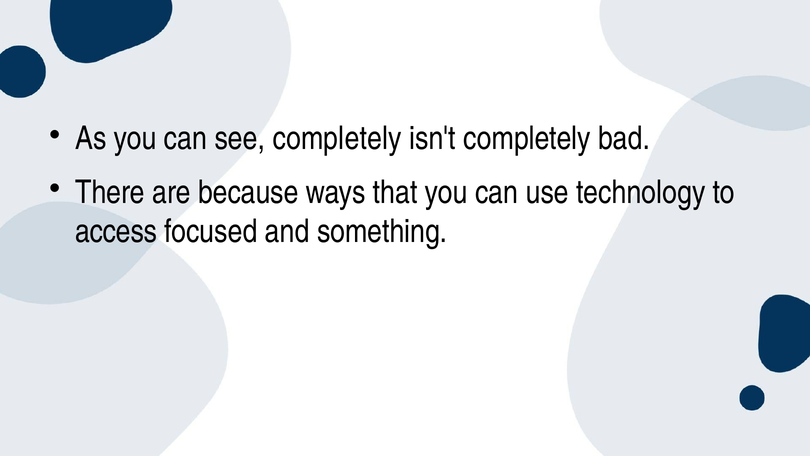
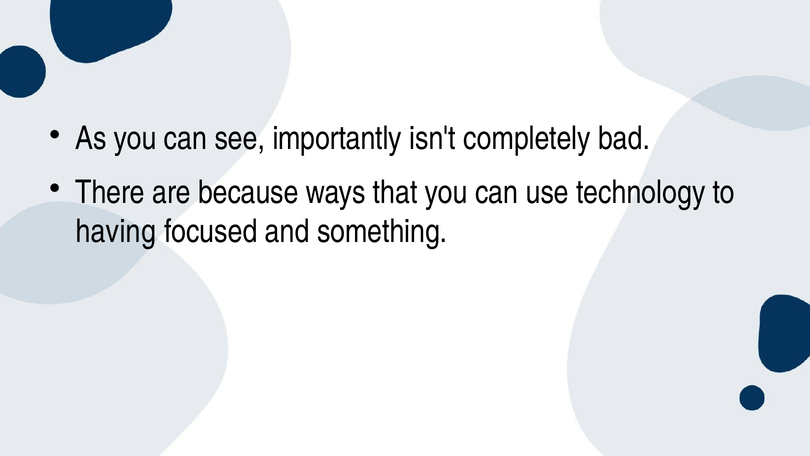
see completely: completely -> importantly (337, 138)
access: access -> having (116, 231)
